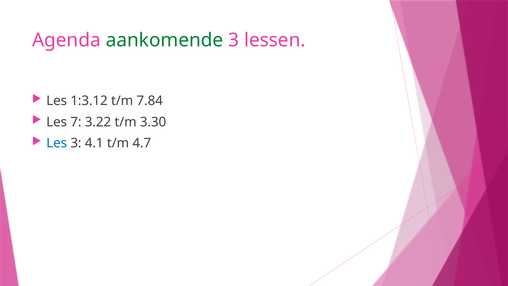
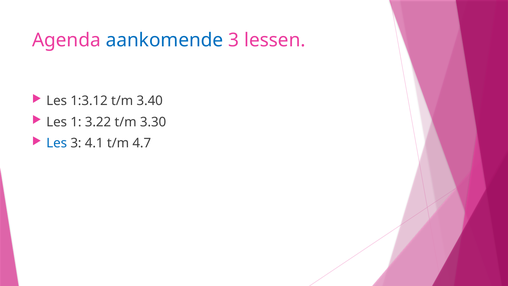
aankomende colour: green -> blue (165, 40)
7.84: 7.84 -> 3.40 (150, 101)
7: 7 -> 1 (76, 122)
